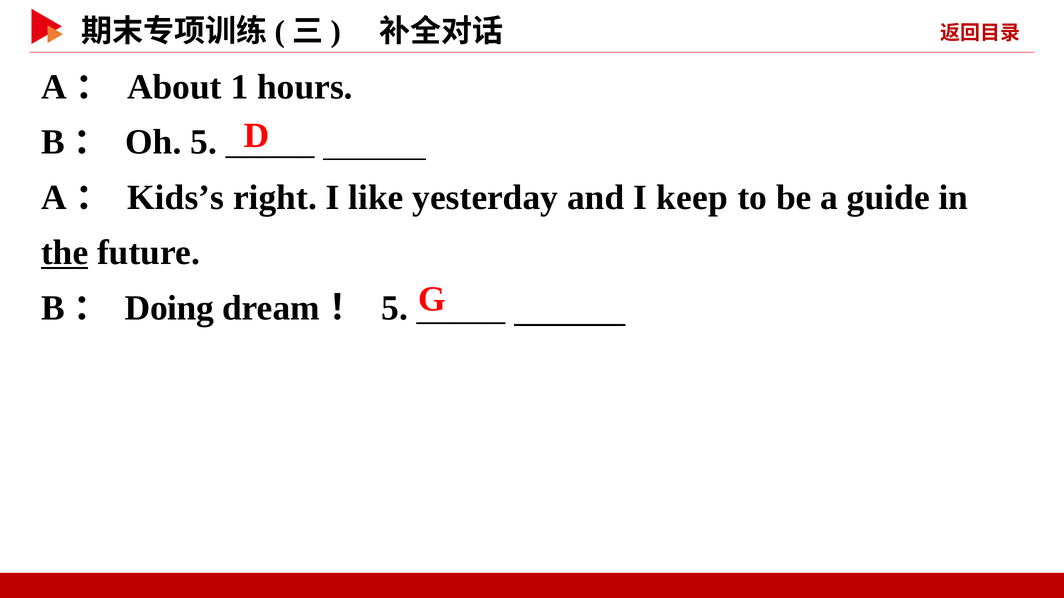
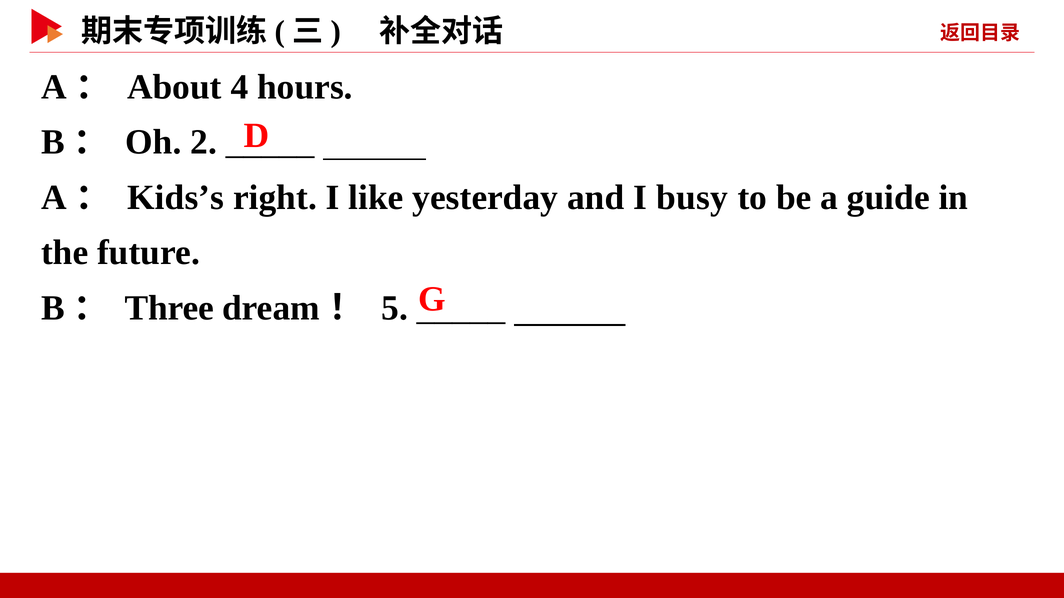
1: 1 -> 4 (239, 87)
Oh 5: 5 -> 2 (204, 142)
keep: keep -> busy (692, 198)
the underline: present -> none (65, 253)
Doing: Doing -> Three (169, 308)
